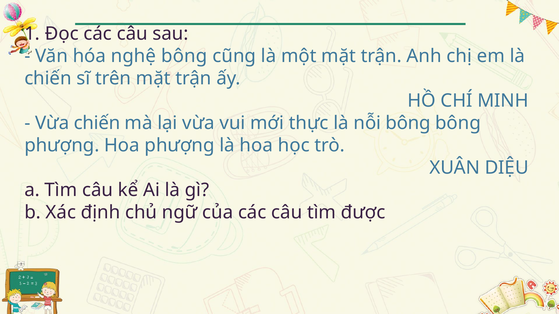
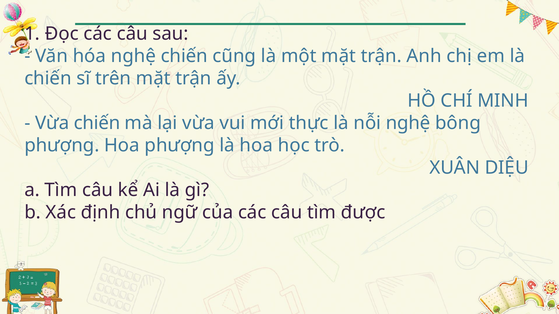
nghệ bông: bông -> chiến (184, 56)
nỗi bông: bông -> nghệ (408, 123)
